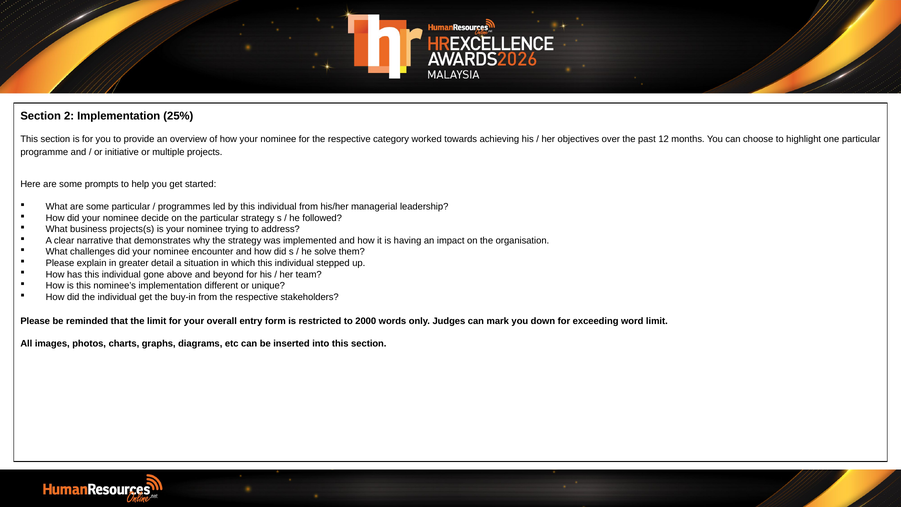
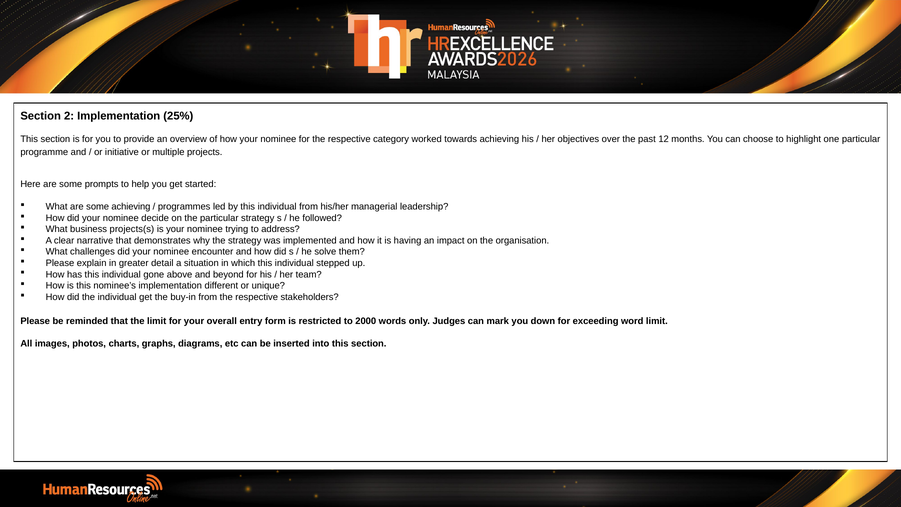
some particular: particular -> achieving (131, 207)
